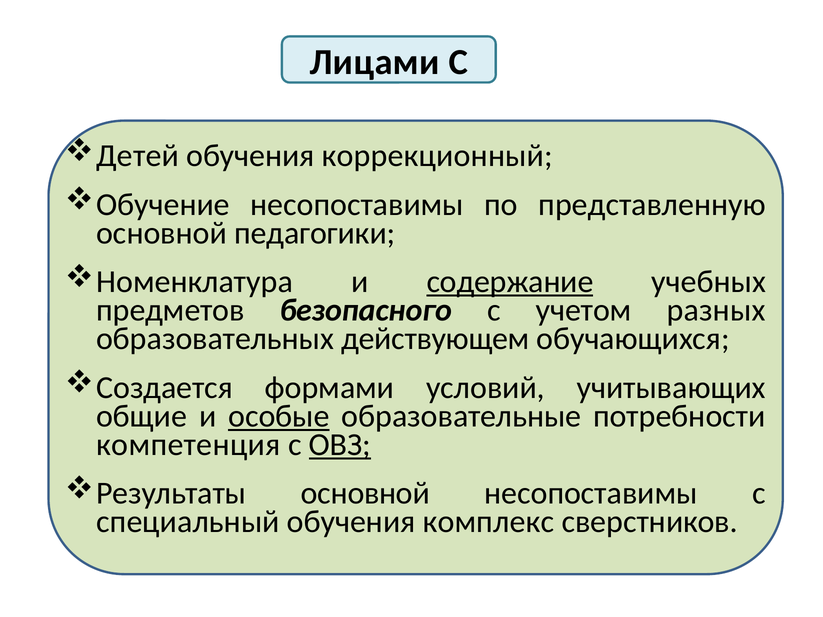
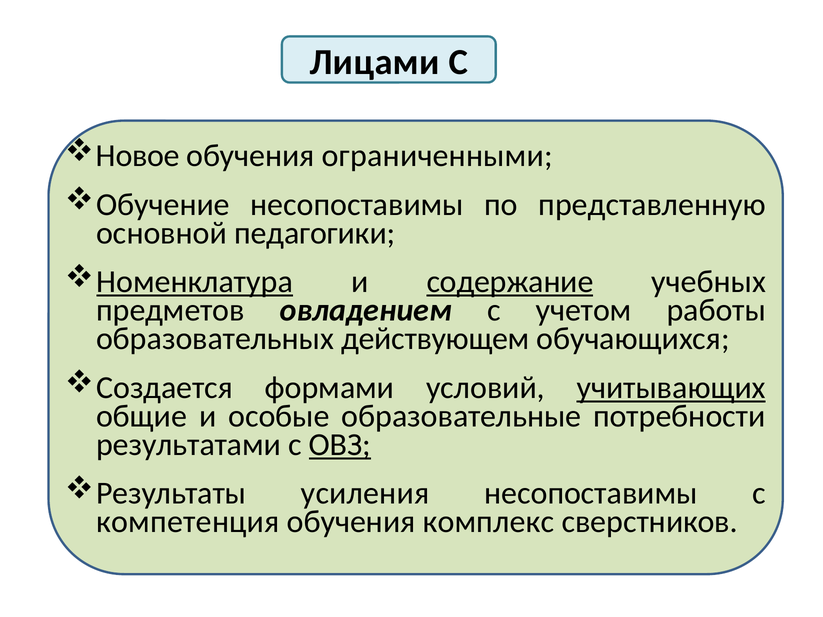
Детей: Детей -> Новое (138, 156)
коррекционный: коррекционный -> ограниченными (437, 156)
Номенклатура underline: none -> present (195, 282)
безопасного: безопасного -> овладением (366, 310)
разных: разных -> работы (716, 310)
учитывающих underline: none -> present (671, 388)
особые underline: present -> none (279, 416)
компетенция: компетенция -> результатами (189, 445)
Результаты основной: основной -> усиления (365, 494)
специальный: специальный -> компетенция (188, 522)
